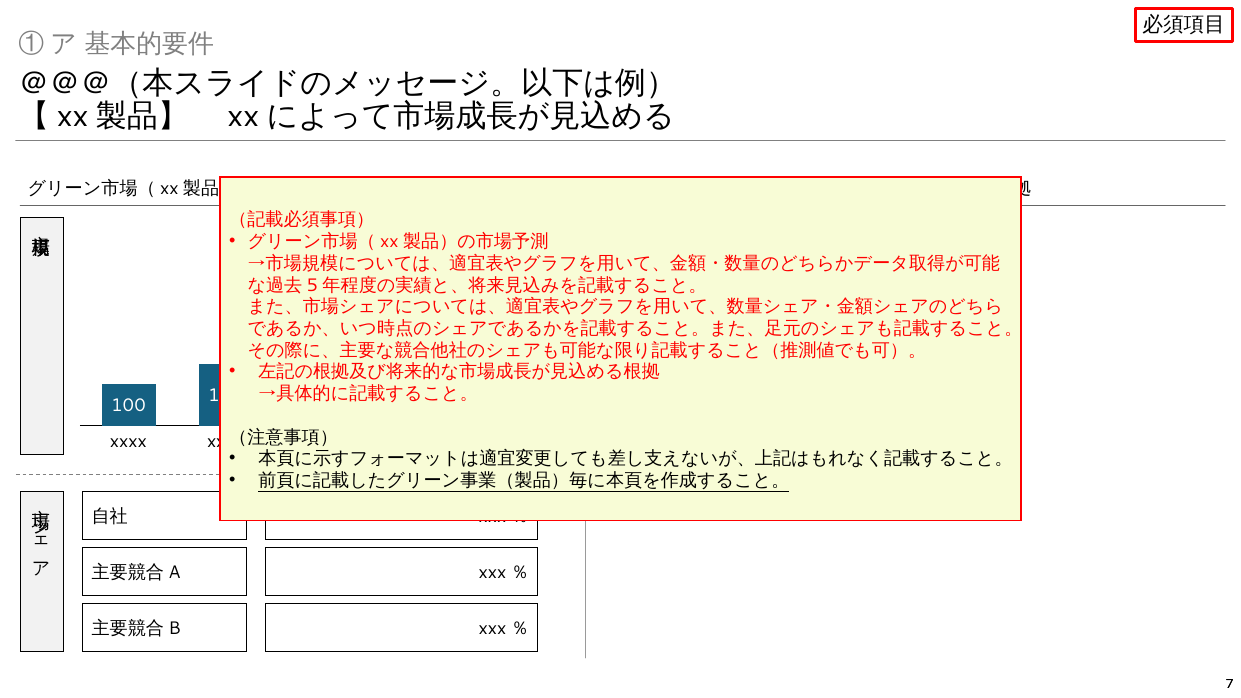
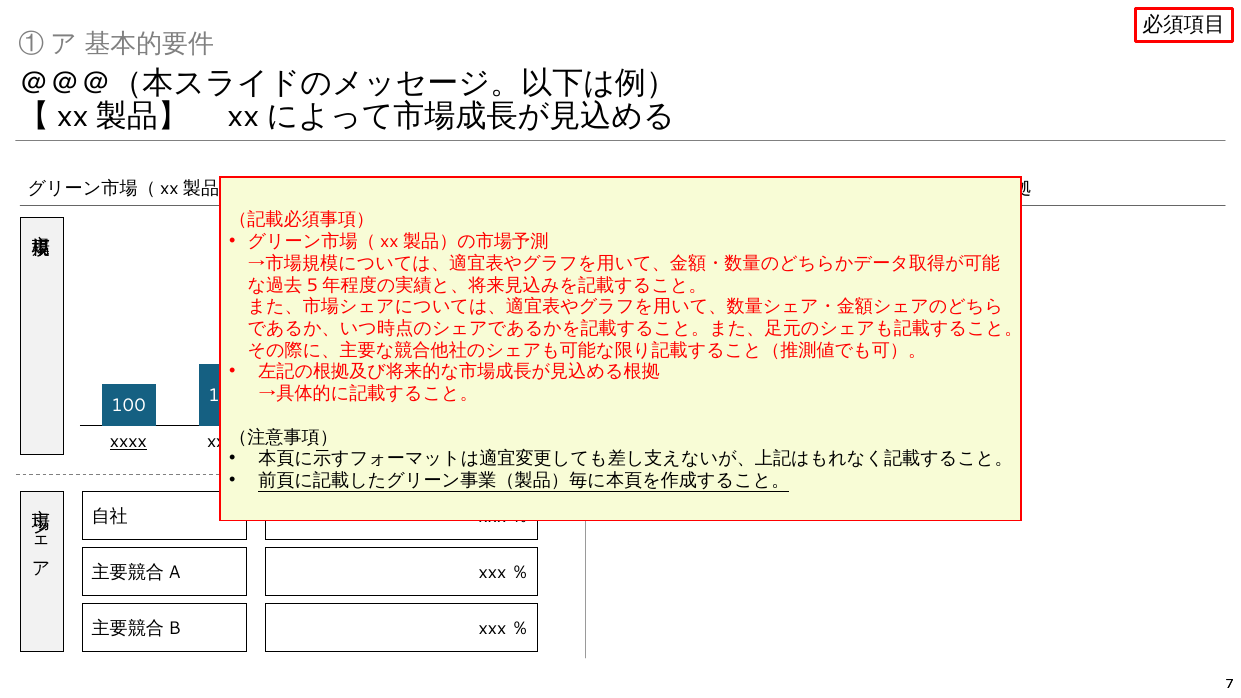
xxxx underline: none -> present (128, 442)
